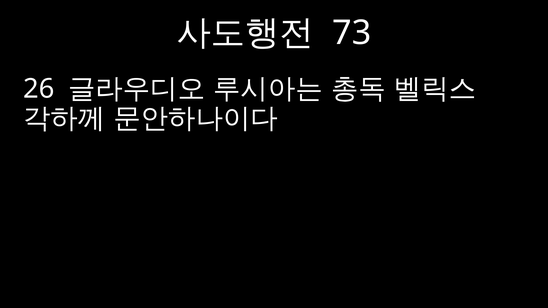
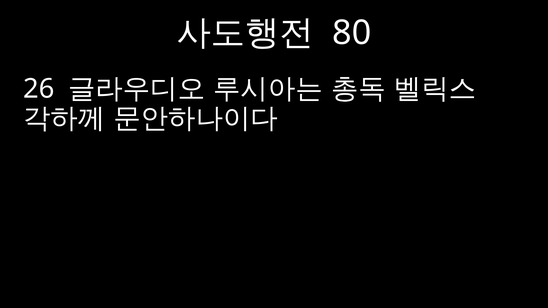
73: 73 -> 80 (352, 33)
